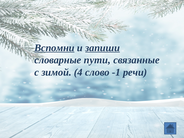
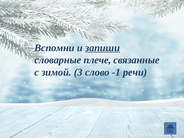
Вспомни underline: present -> none (54, 48)
пути: пути -> плече (97, 60)
4: 4 -> 3 (78, 72)
